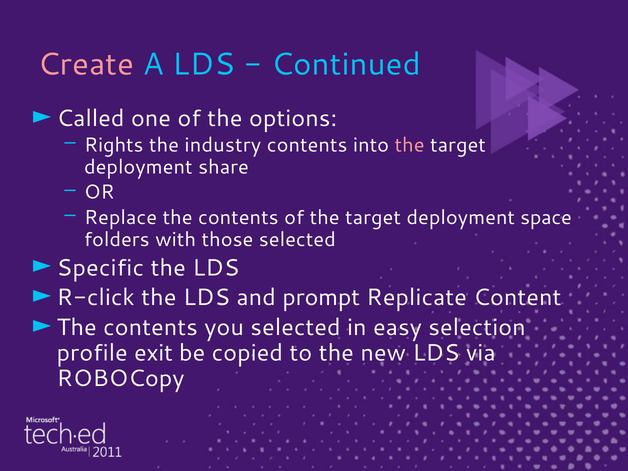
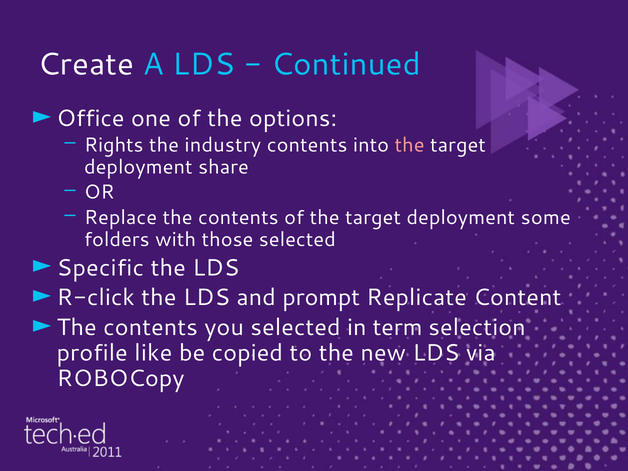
Create colour: pink -> white (86, 64)
Called: Called -> Office (91, 118)
space: space -> some (546, 218)
easy: easy -> term (398, 328)
exit: exit -> like (153, 353)
